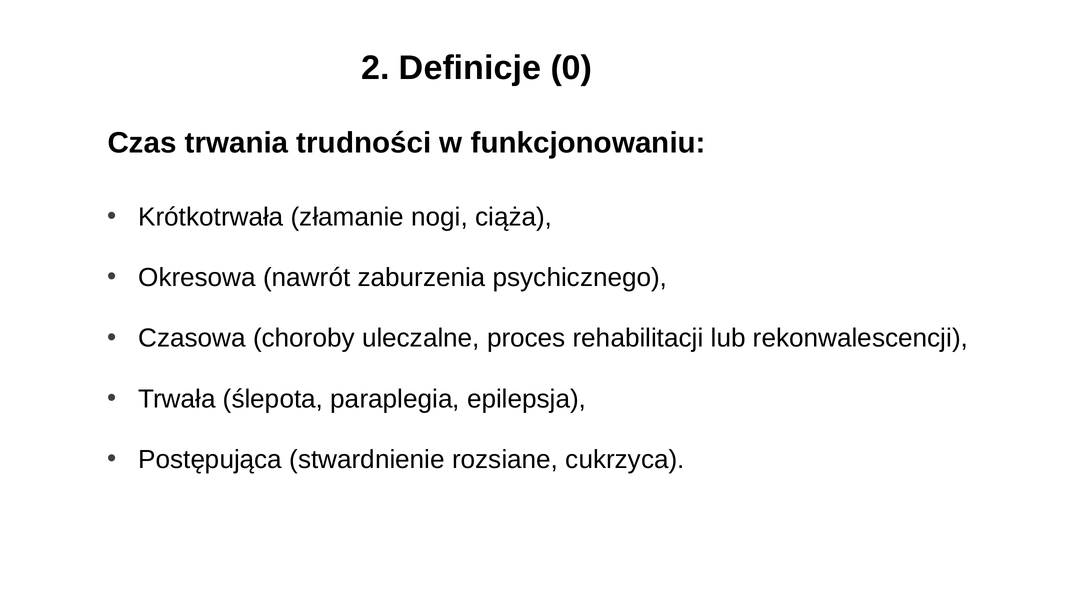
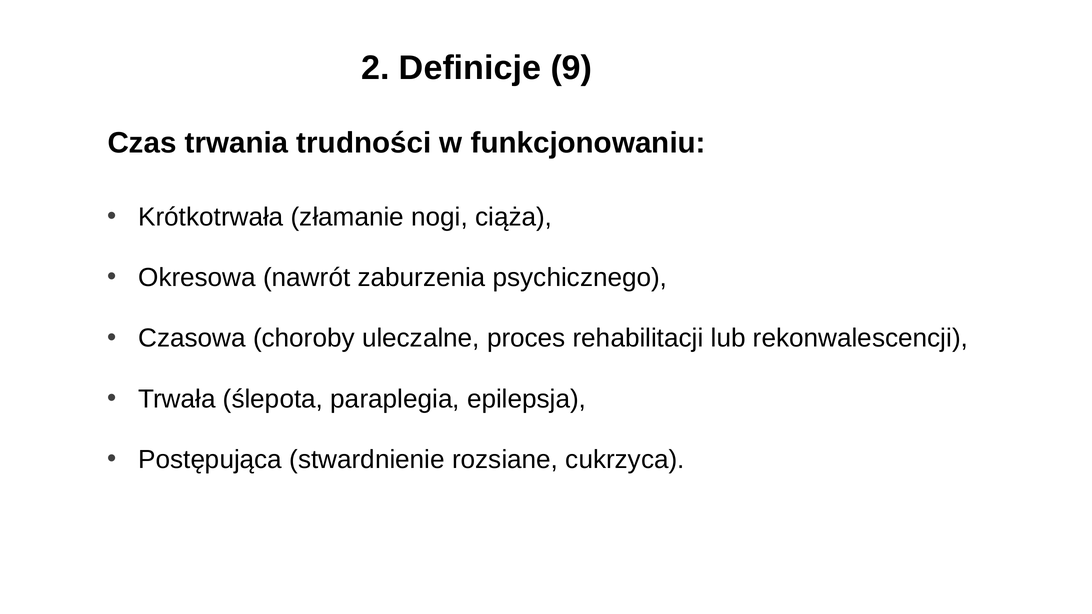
0: 0 -> 9 (571, 68)
